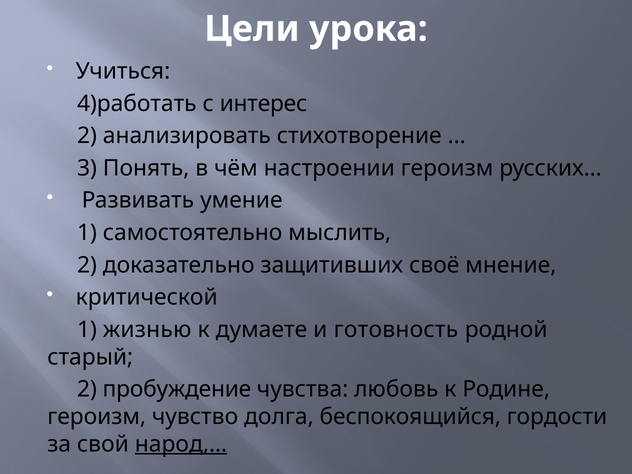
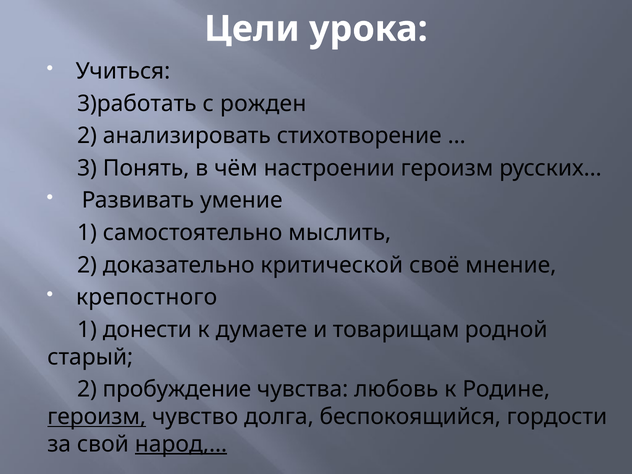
4)работать: 4)работать -> 3)работать (137, 104)
интерес: интерес -> рожден (263, 104)
защитивших: защитивших -> критической (332, 265)
критической: критической -> крепостного (147, 297)
жизнью: жизнью -> донести (147, 330)
готовность: готовность -> товарищам (396, 330)
героизм underline: none -> present (97, 417)
